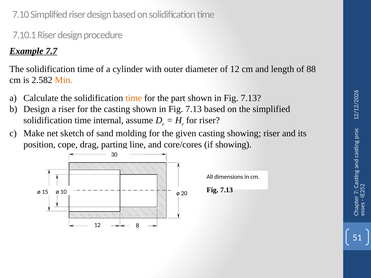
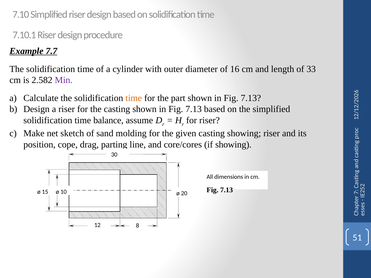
of 12: 12 -> 16 (235, 69)
88: 88 -> 33 (311, 69)
Min colour: orange -> purple (64, 80)
internal: internal -> balance (108, 120)
